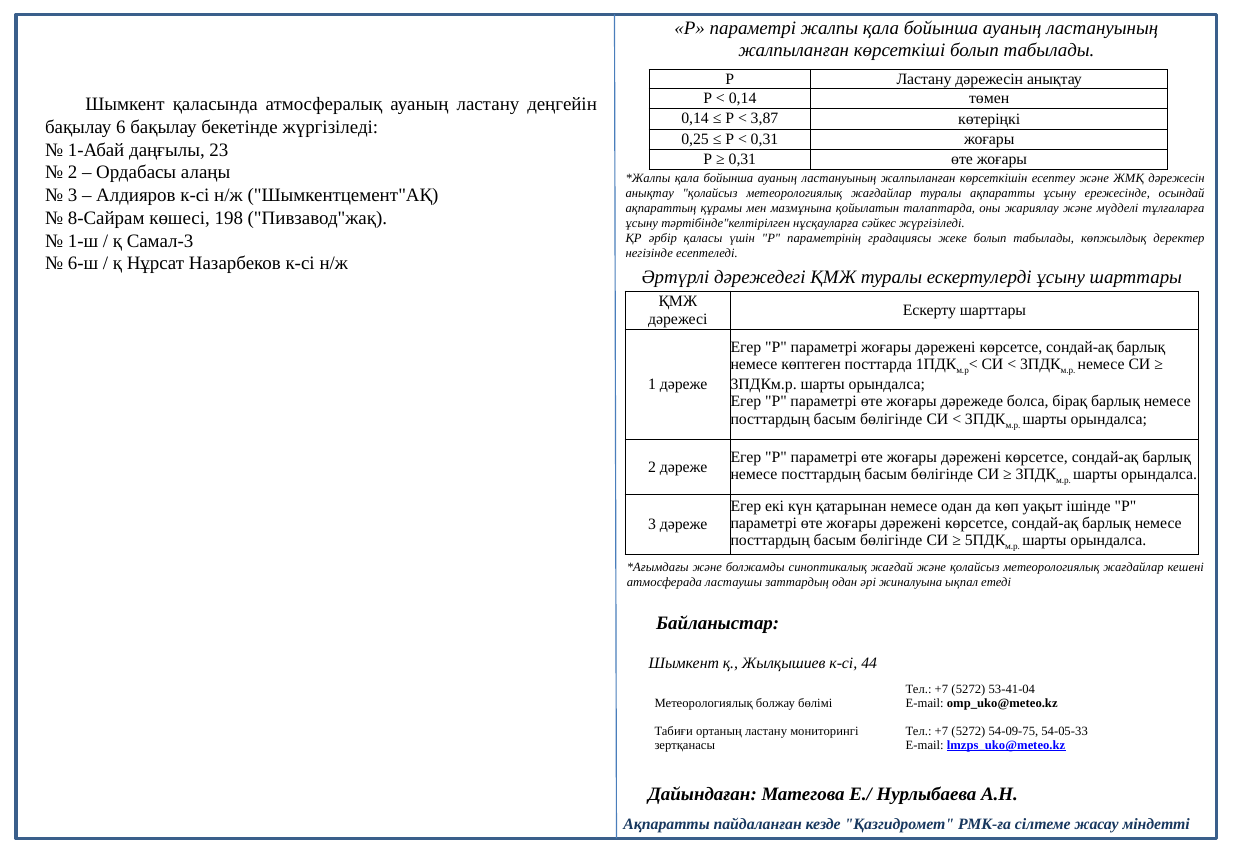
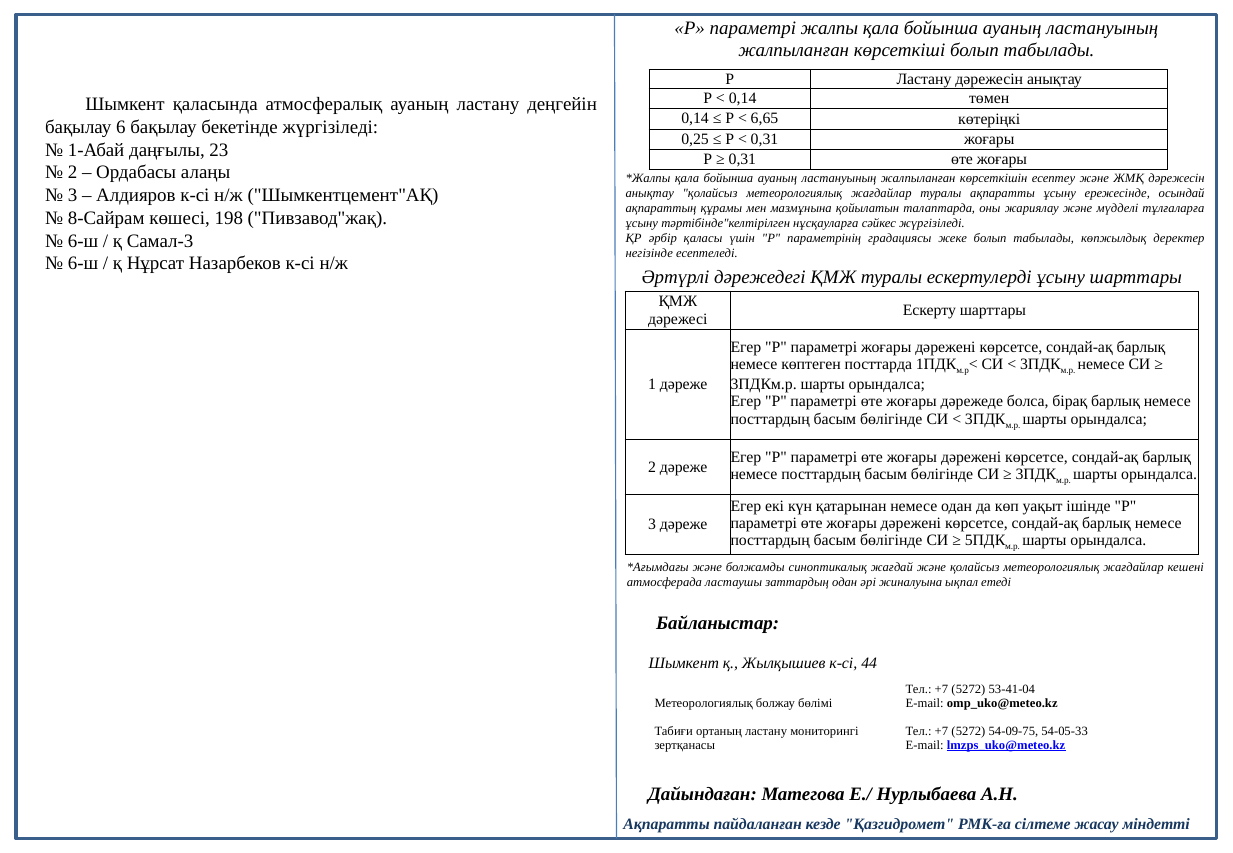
3,87: 3,87 -> 6,65 (765, 119)
1-ш: 1-ш -> 6-ш (83, 241)
